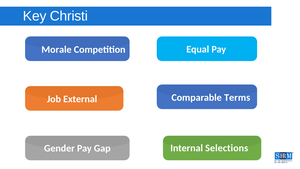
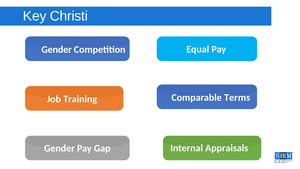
Morale: Morale -> Gender (57, 49)
External: External -> Training (80, 99)
Selections: Selections -> Appraisals (227, 148)
